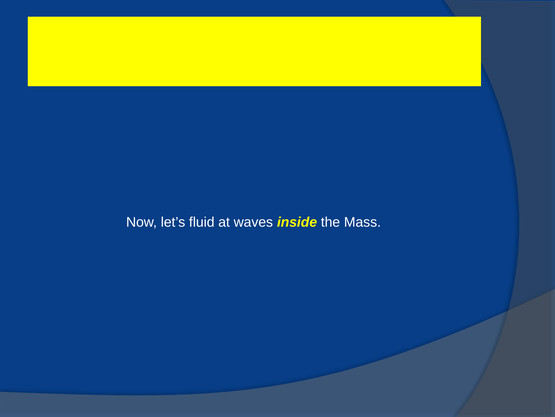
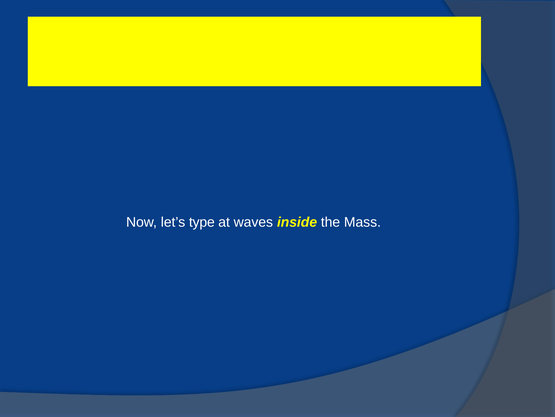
fluid: fluid -> type (202, 222)
